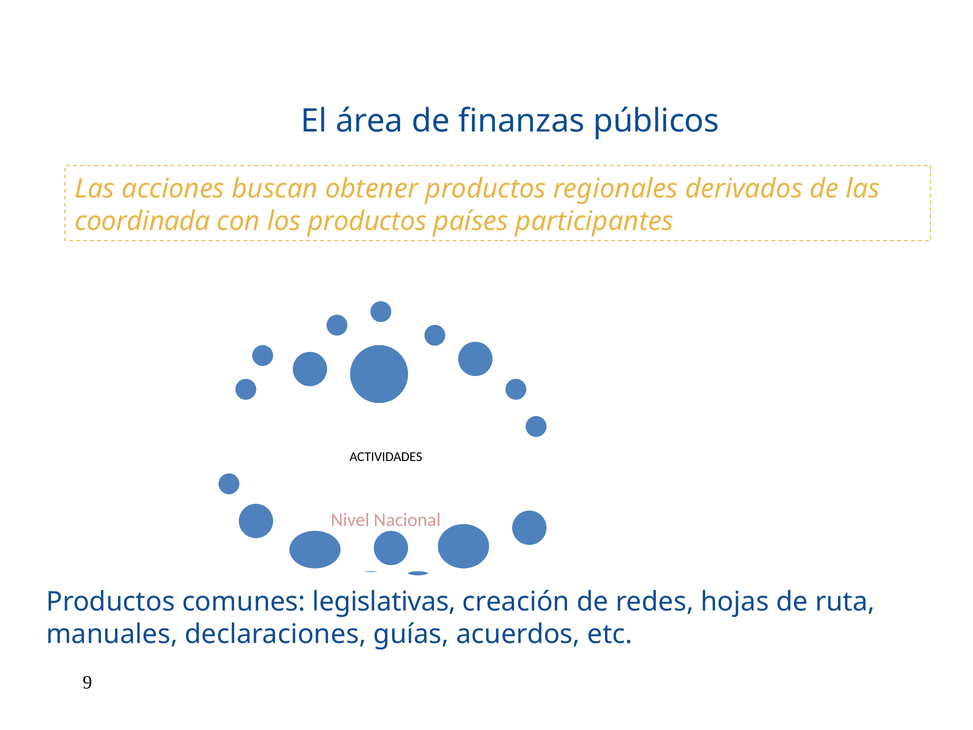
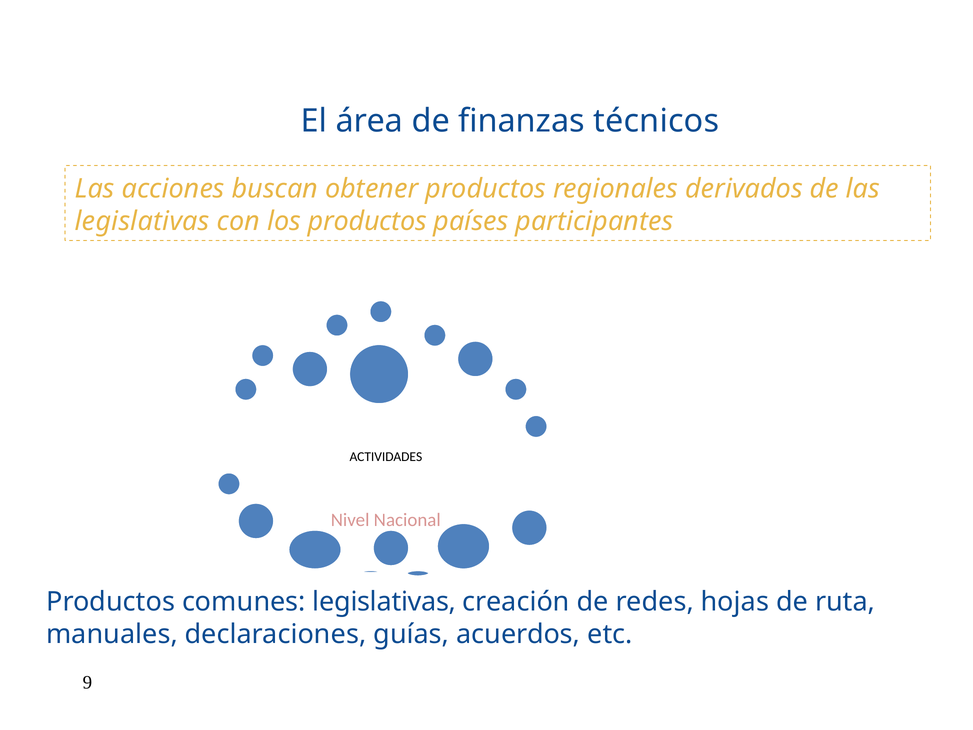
públicos: públicos -> técnicos (656, 121)
coordinada: coordinada -> legislativas (142, 221)
